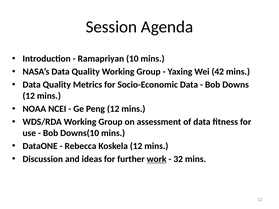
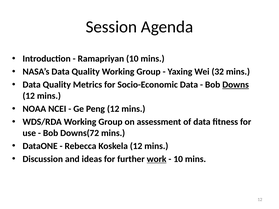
42: 42 -> 32 (218, 72)
Downs underline: none -> present (236, 85)
Downs(10: Downs(10 -> Downs(72 (80, 133)
32: 32 -> 10 (178, 159)
